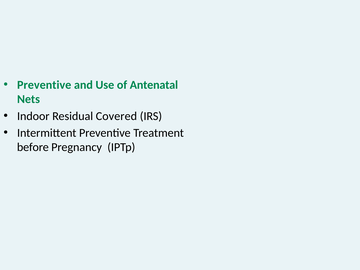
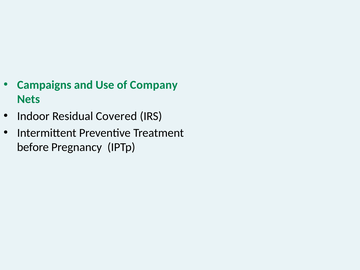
Preventive: Preventive -> Campaigns (44, 85)
Antenatal: Antenatal -> Company (154, 85)
